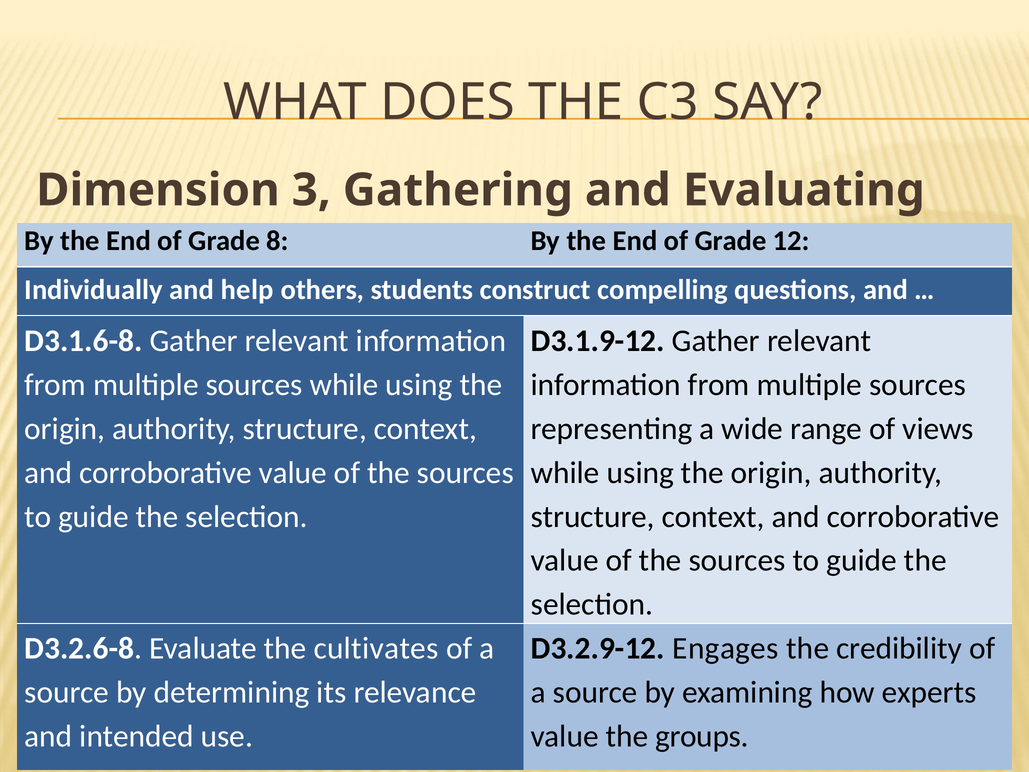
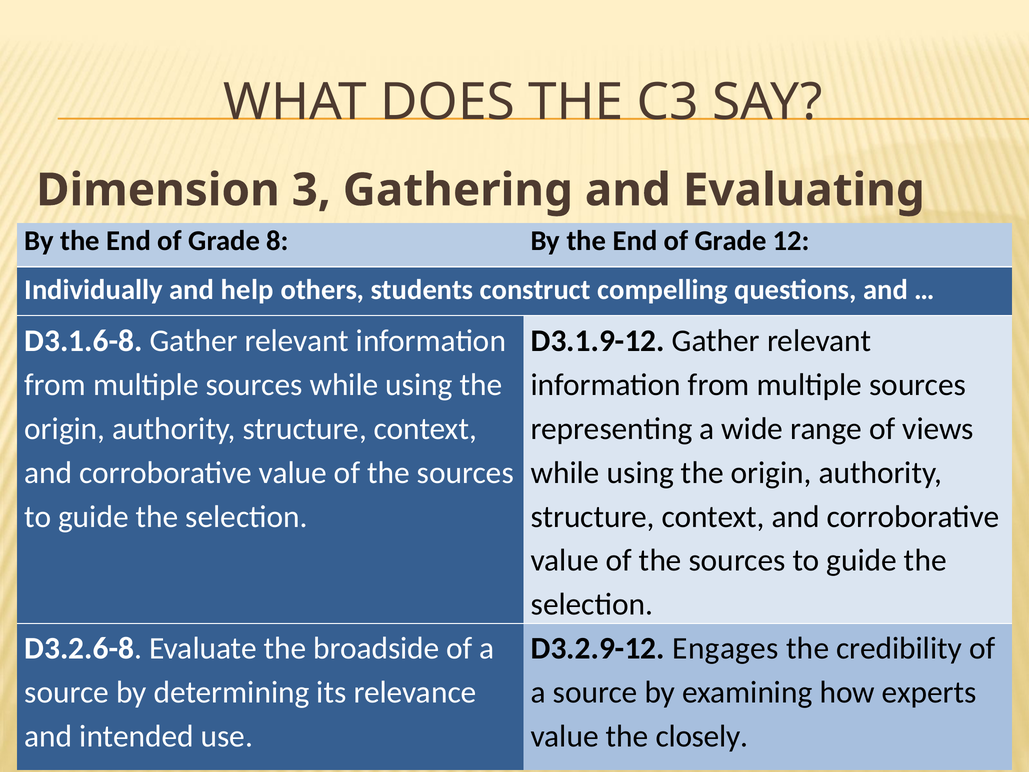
cultivates: cultivates -> broadside (376, 648)
groups: groups -> closely (702, 736)
